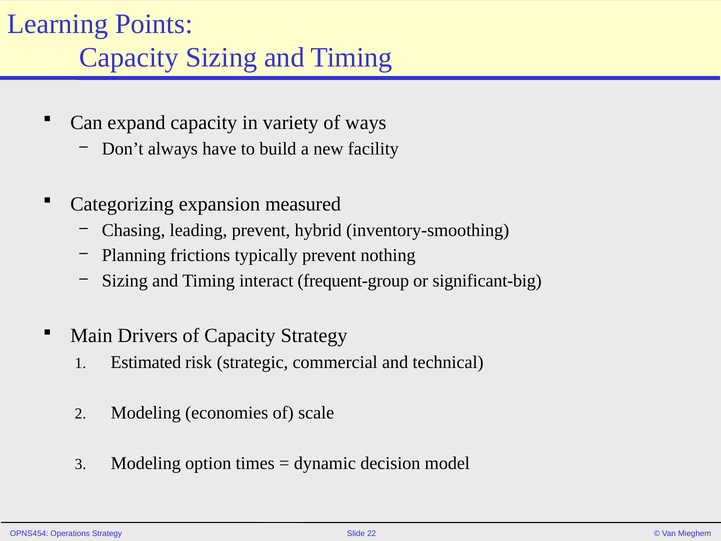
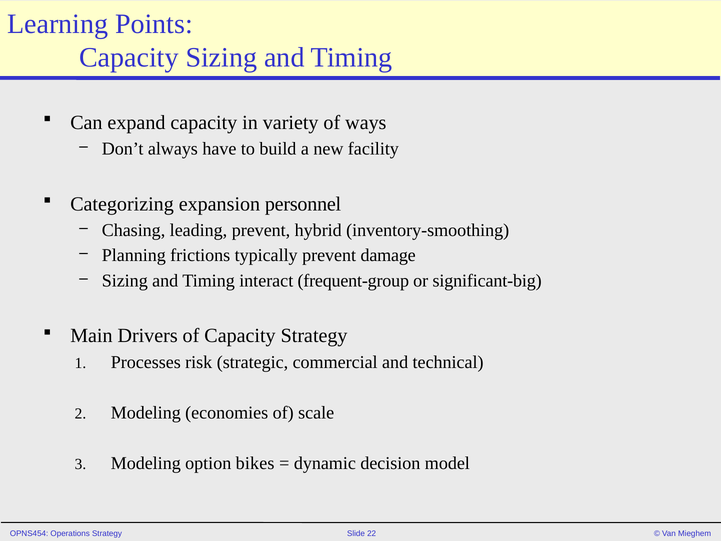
measured: measured -> personnel (303, 204)
nothing: nothing -> damage (388, 255)
Estimated: Estimated -> Processes (146, 362)
times: times -> bikes (255, 463)
